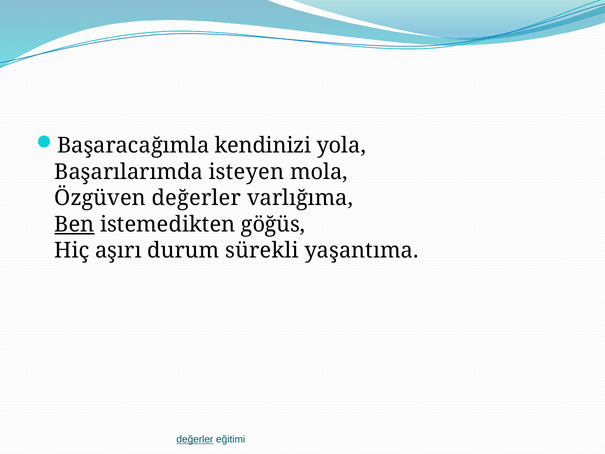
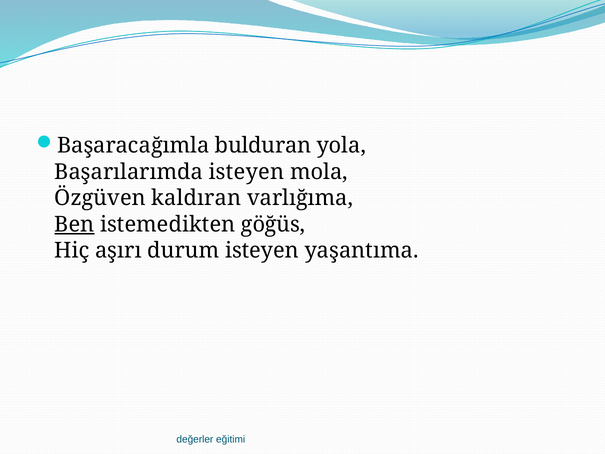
kendinizi: kendinizi -> bulduran (263, 146)
Özgüven değerler: değerler -> kaldıran (196, 198)
durum sürekli: sürekli -> isteyen (262, 250)
değerler underline: present -> none (195, 439)
